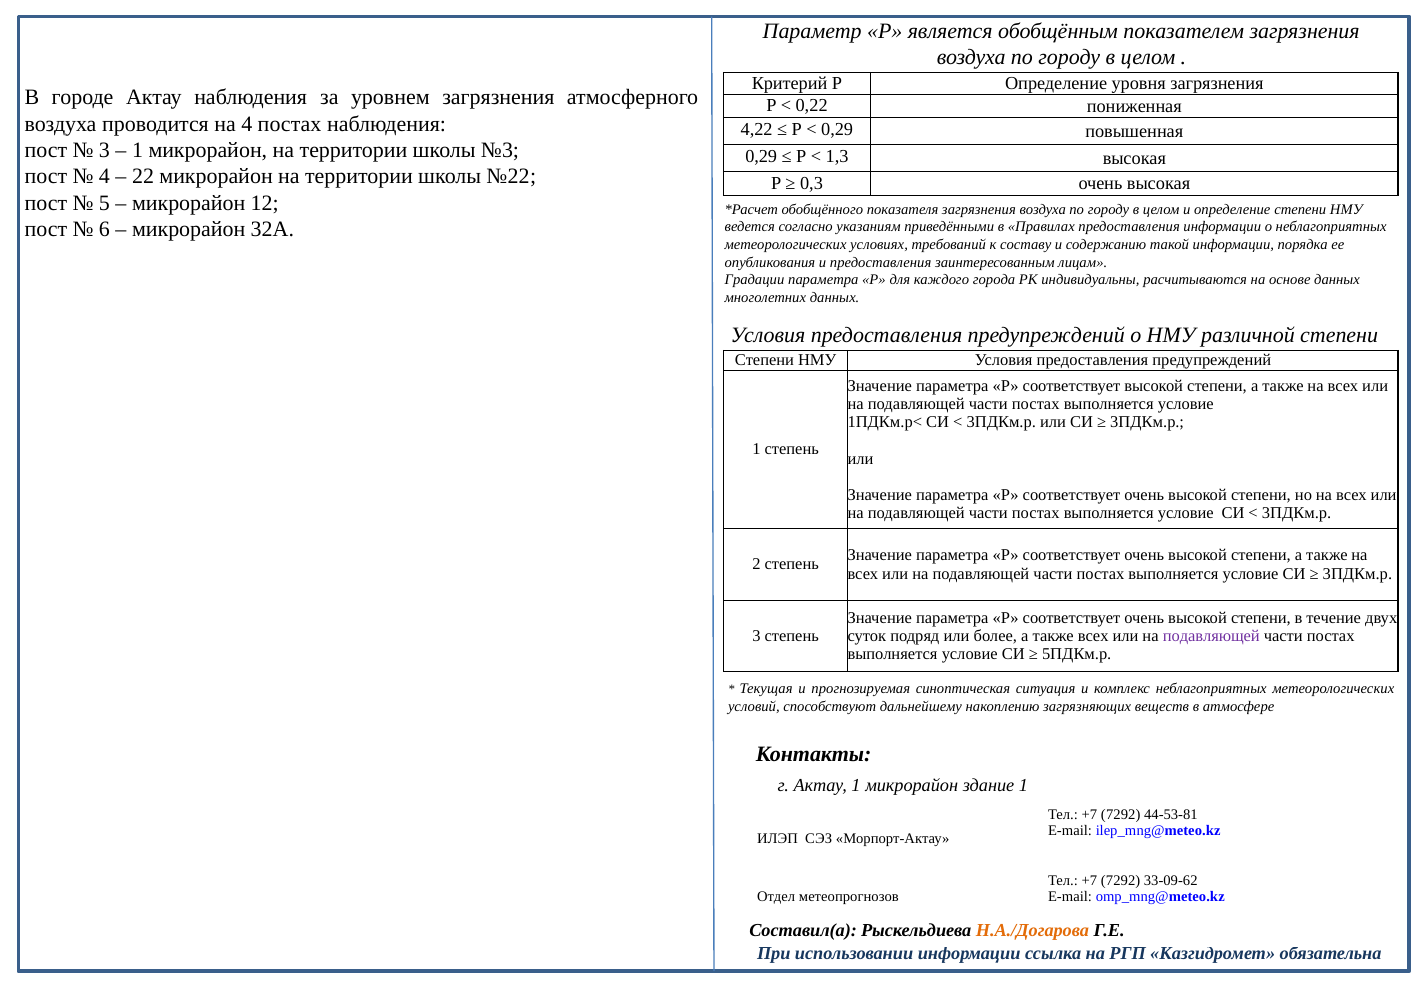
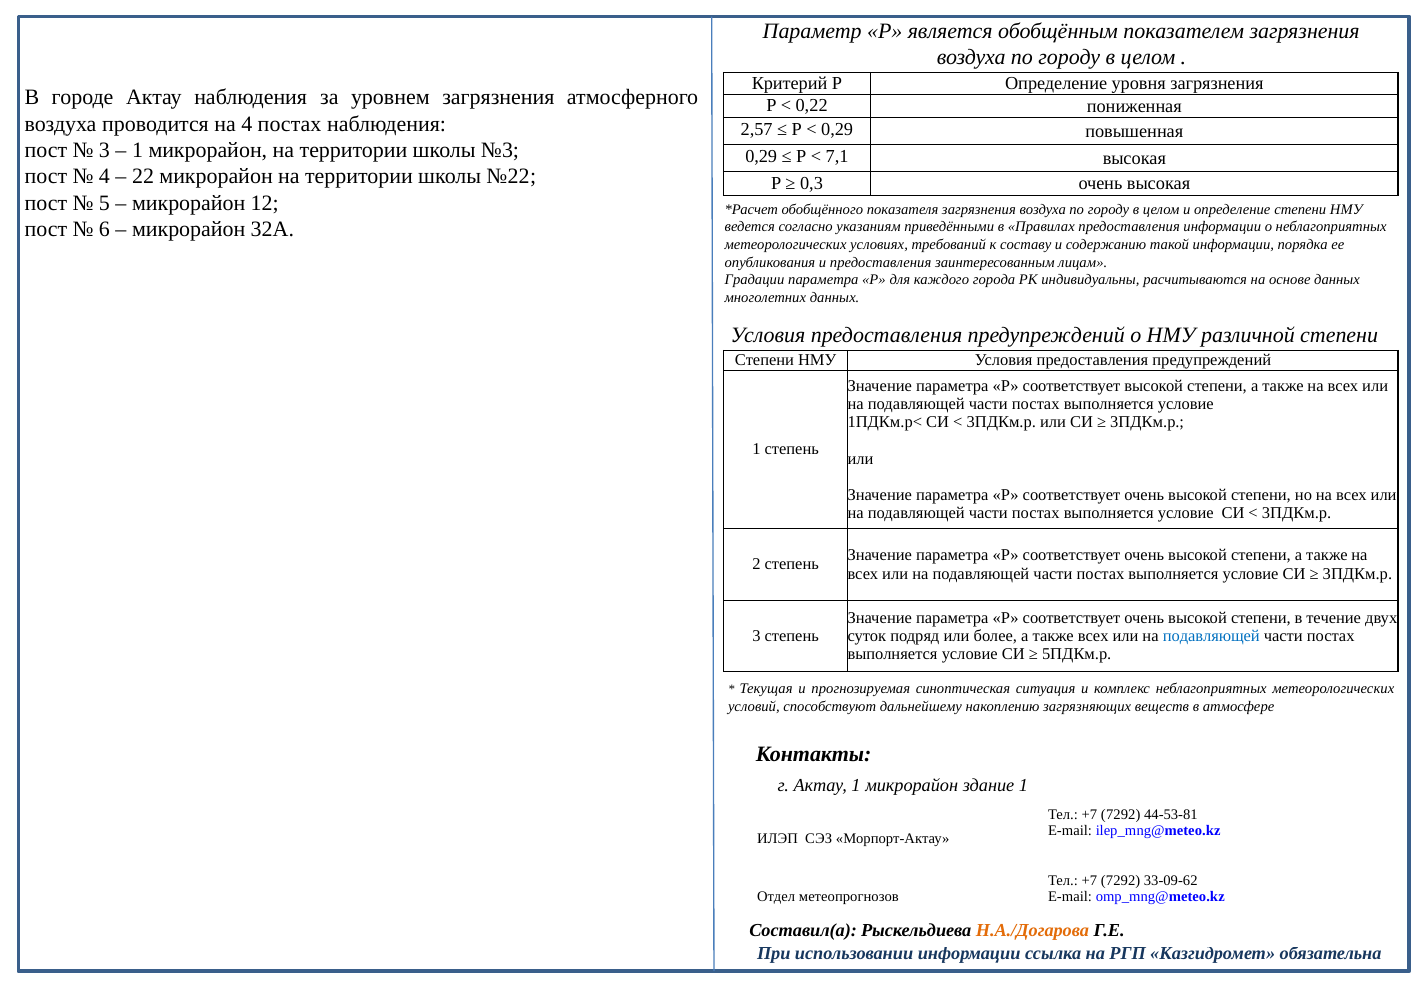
4,22: 4,22 -> 2,57 (757, 130)
1,3: 1,3 -> 7,1 (837, 157)
подавляющей colour: purple -> blue (1211, 636)
